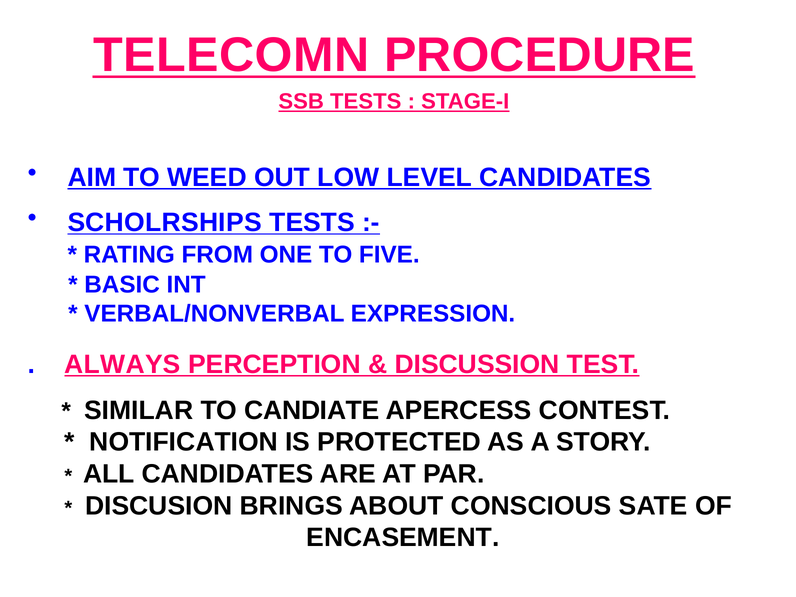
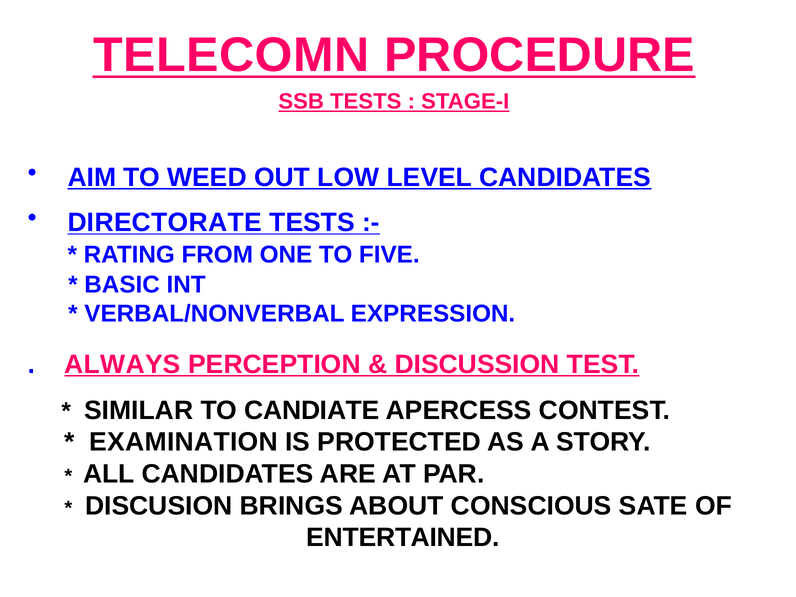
SCHOLRSHIPS: SCHOLRSHIPS -> DIRECTORATE (165, 222)
NOTIFICATION: NOTIFICATION -> EXAMINATION (184, 442)
ENCASEMENT: ENCASEMENT -> ENTERTAINED (403, 538)
